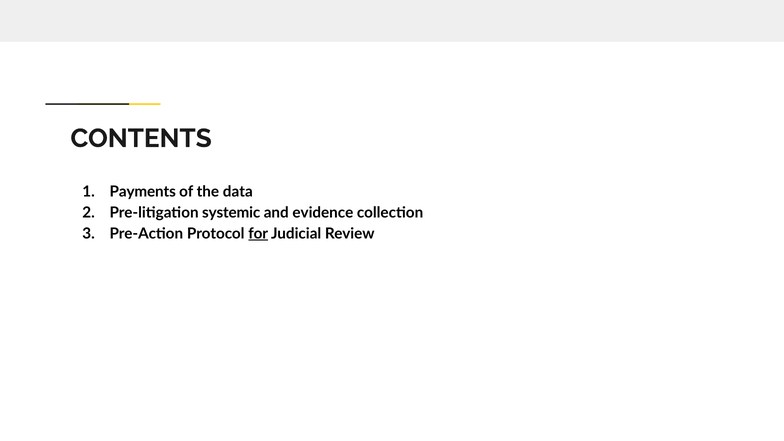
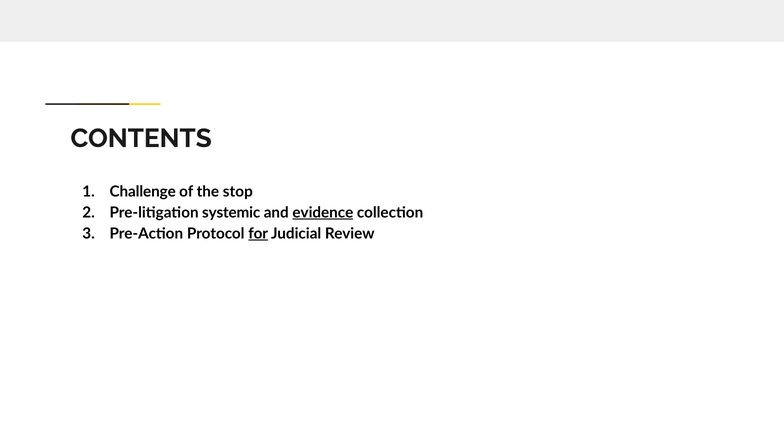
Payments: Payments -> Challenge (143, 192)
data: data -> stop (238, 192)
evidence underline: none -> present (323, 213)
